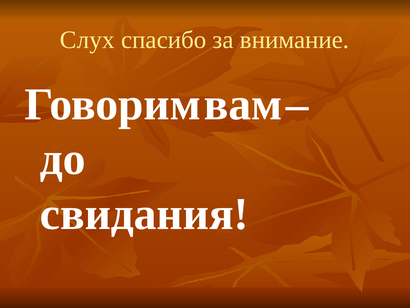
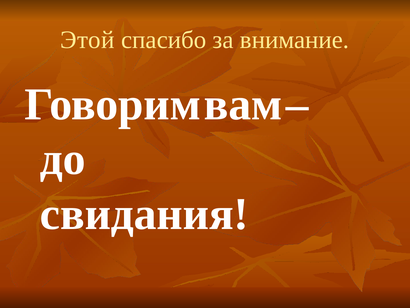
Слух: Слух -> Этой (87, 40)
